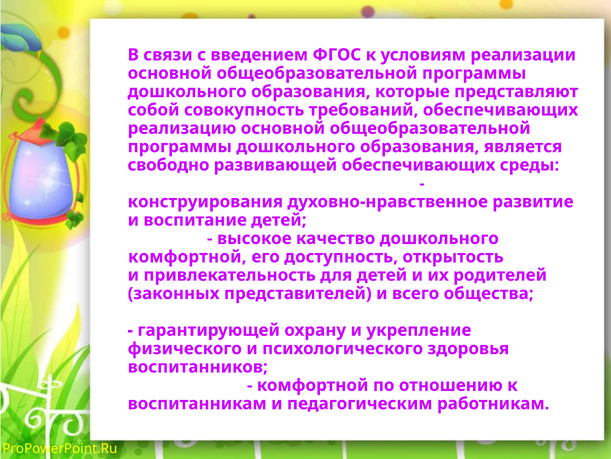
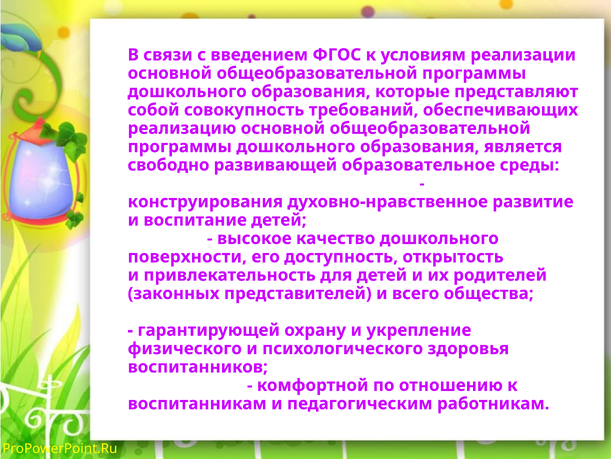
развивающей обеспечивающих: обеспечивающих -> образовательное (418, 165)
комфортной: комфортной -> поверхности (187, 256)
